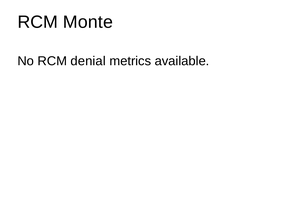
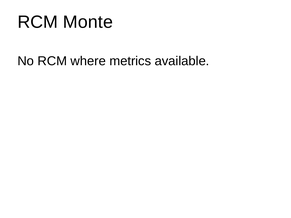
denial: denial -> where (88, 61)
